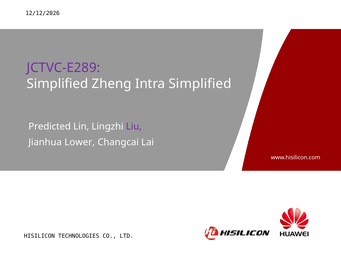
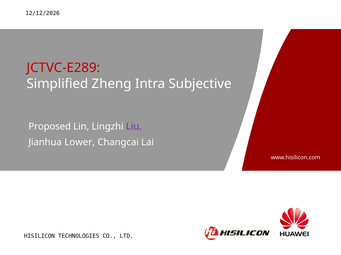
JCTVC-E289 colour: purple -> red (63, 68)
Intra Simplified: Simplified -> Subjective (200, 84)
Predicted: Predicted -> Proposed (50, 127)
